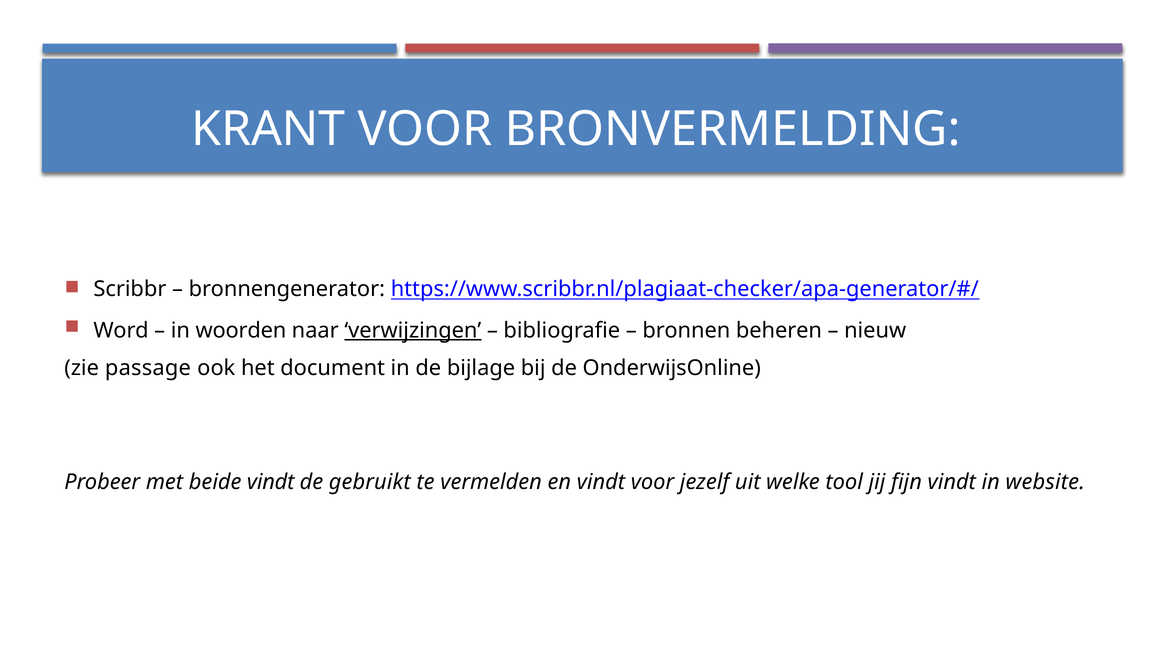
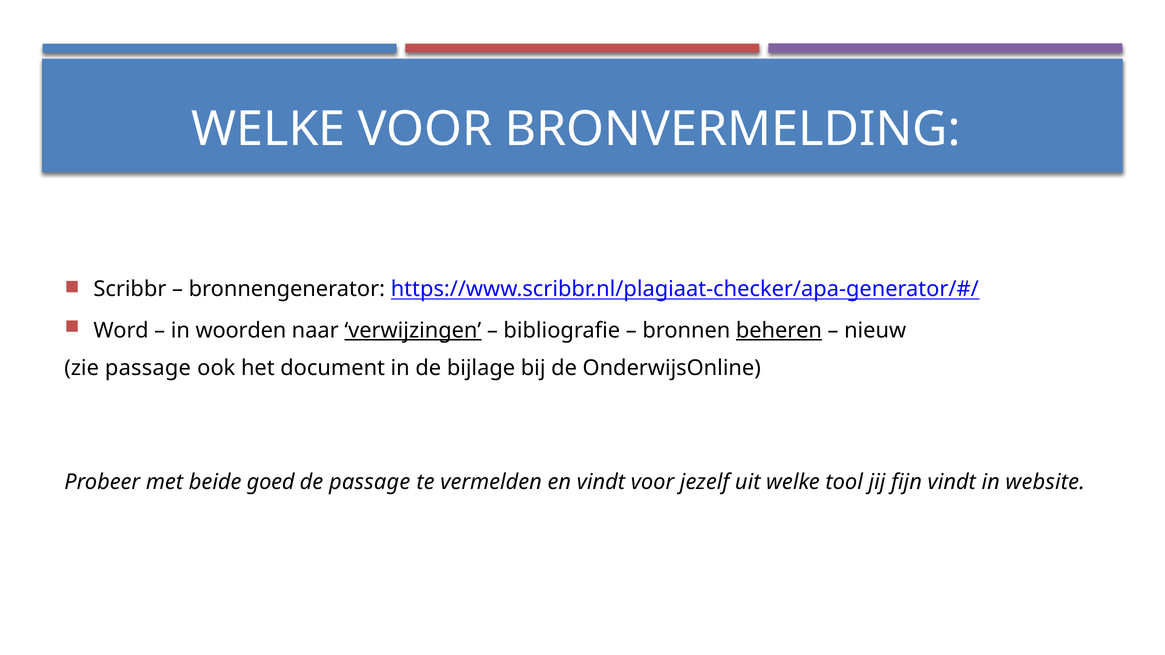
KRANT: KRANT -> WELKE (268, 129)
beheren underline: none -> present (779, 331)
beide vindt: vindt -> goed (271, 482)
de gebruikt: gebruikt -> passage (370, 482)
